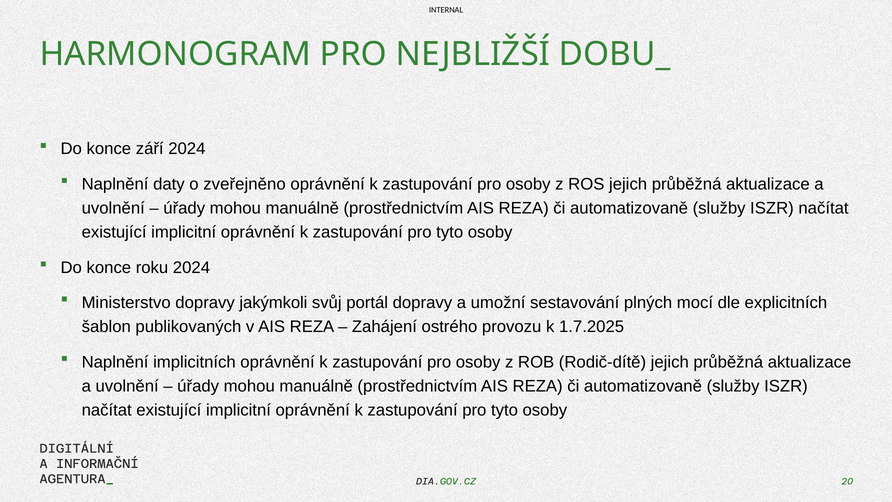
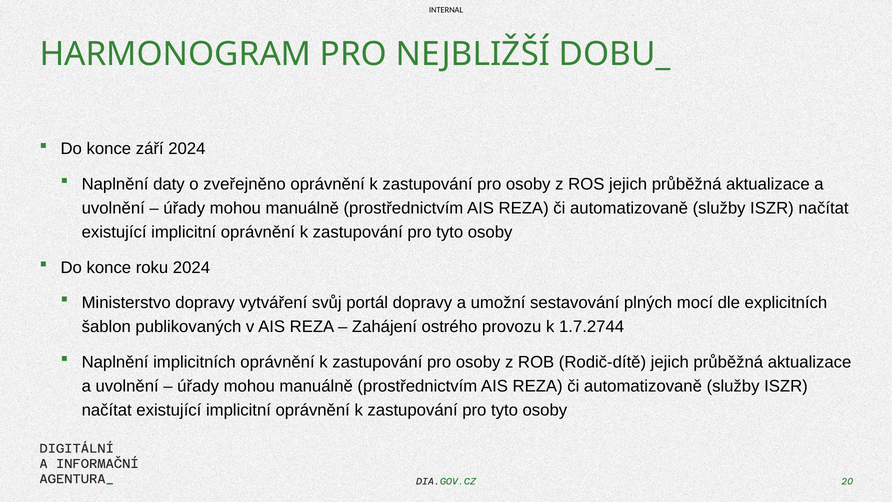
jakýmkoli: jakýmkoli -> vytváření (273, 303)
1.7.2025: 1.7.2025 -> 1.7.2744 (592, 327)
